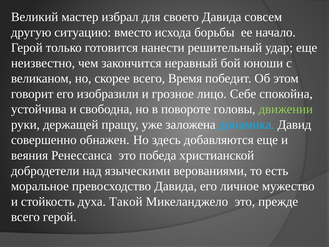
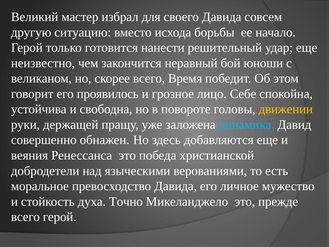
изобразили: изобразили -> проявилось (108, 94)
движении colour: light green -> yellow (286, 109)
Такой: Такой -> Точно (126, 201)
